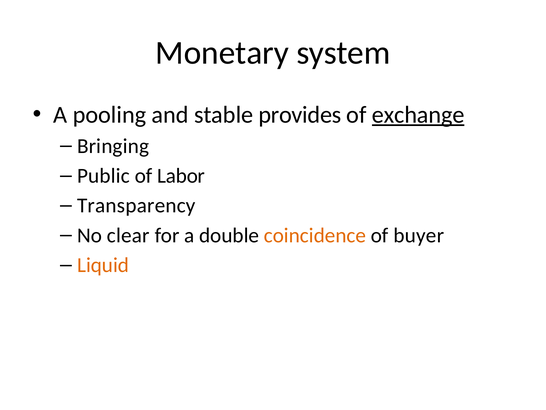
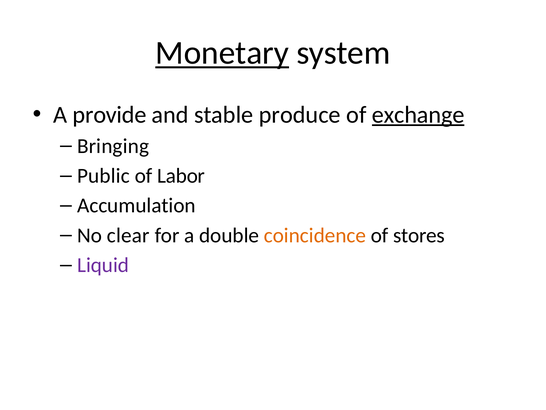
Monetary underline: none -> present (222, 53)
pooling: pooling -> provide (110, 115)
provides: provides -> produce (300, 115)
Transparency: Transparency -> Accumulation (136, 205)
buyer: buyer -> stores (419, 235)
Liquid colour: orange -> purple (103, 265)
